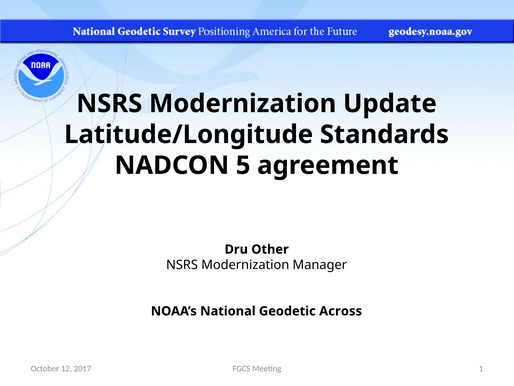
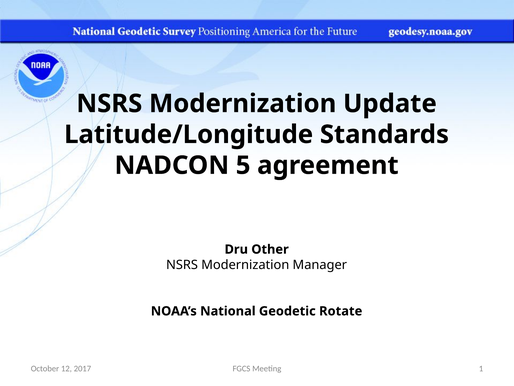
Across: Across -> Rotate (341, 311)
